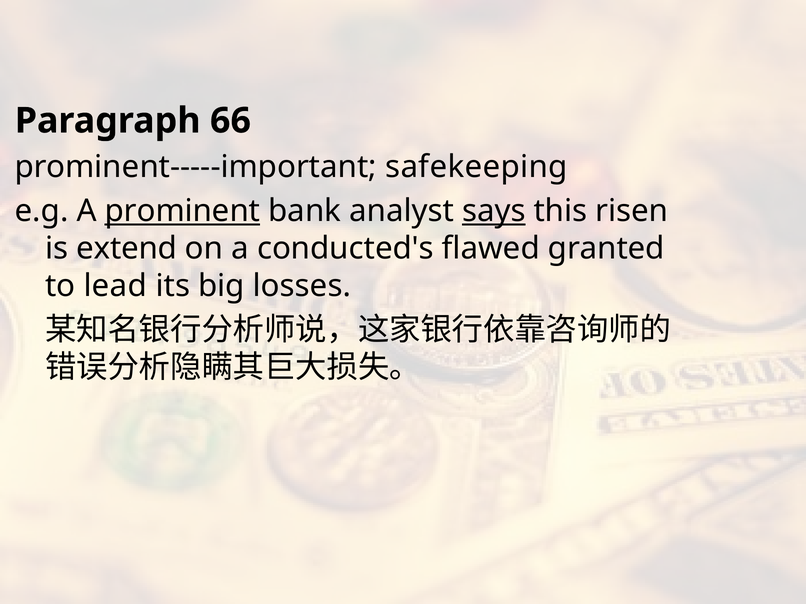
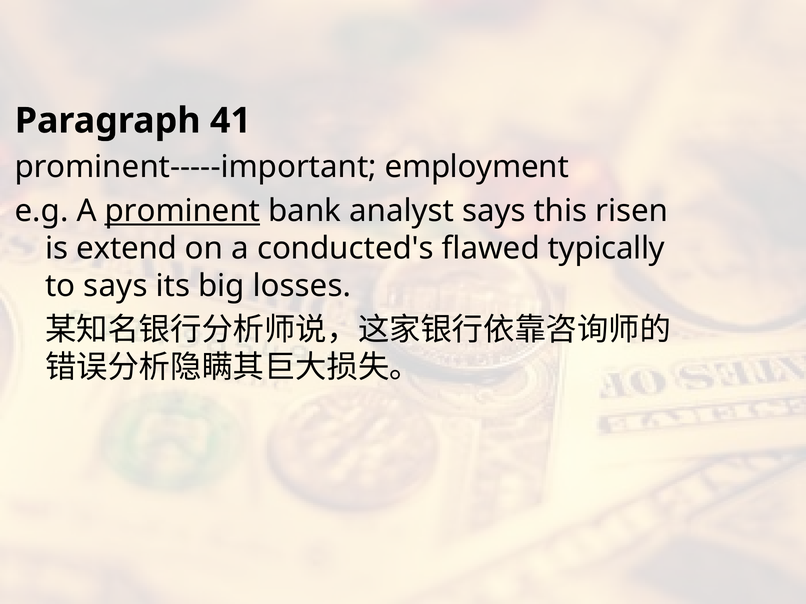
66: 66 -> 41 (230, 121)
safekeeping: safekeeping -> employment (477, 167)
says underline: present -> none (494, 211)
granted: granted -> typically (606, 249)
to lead: lead -> says (115, 286)
